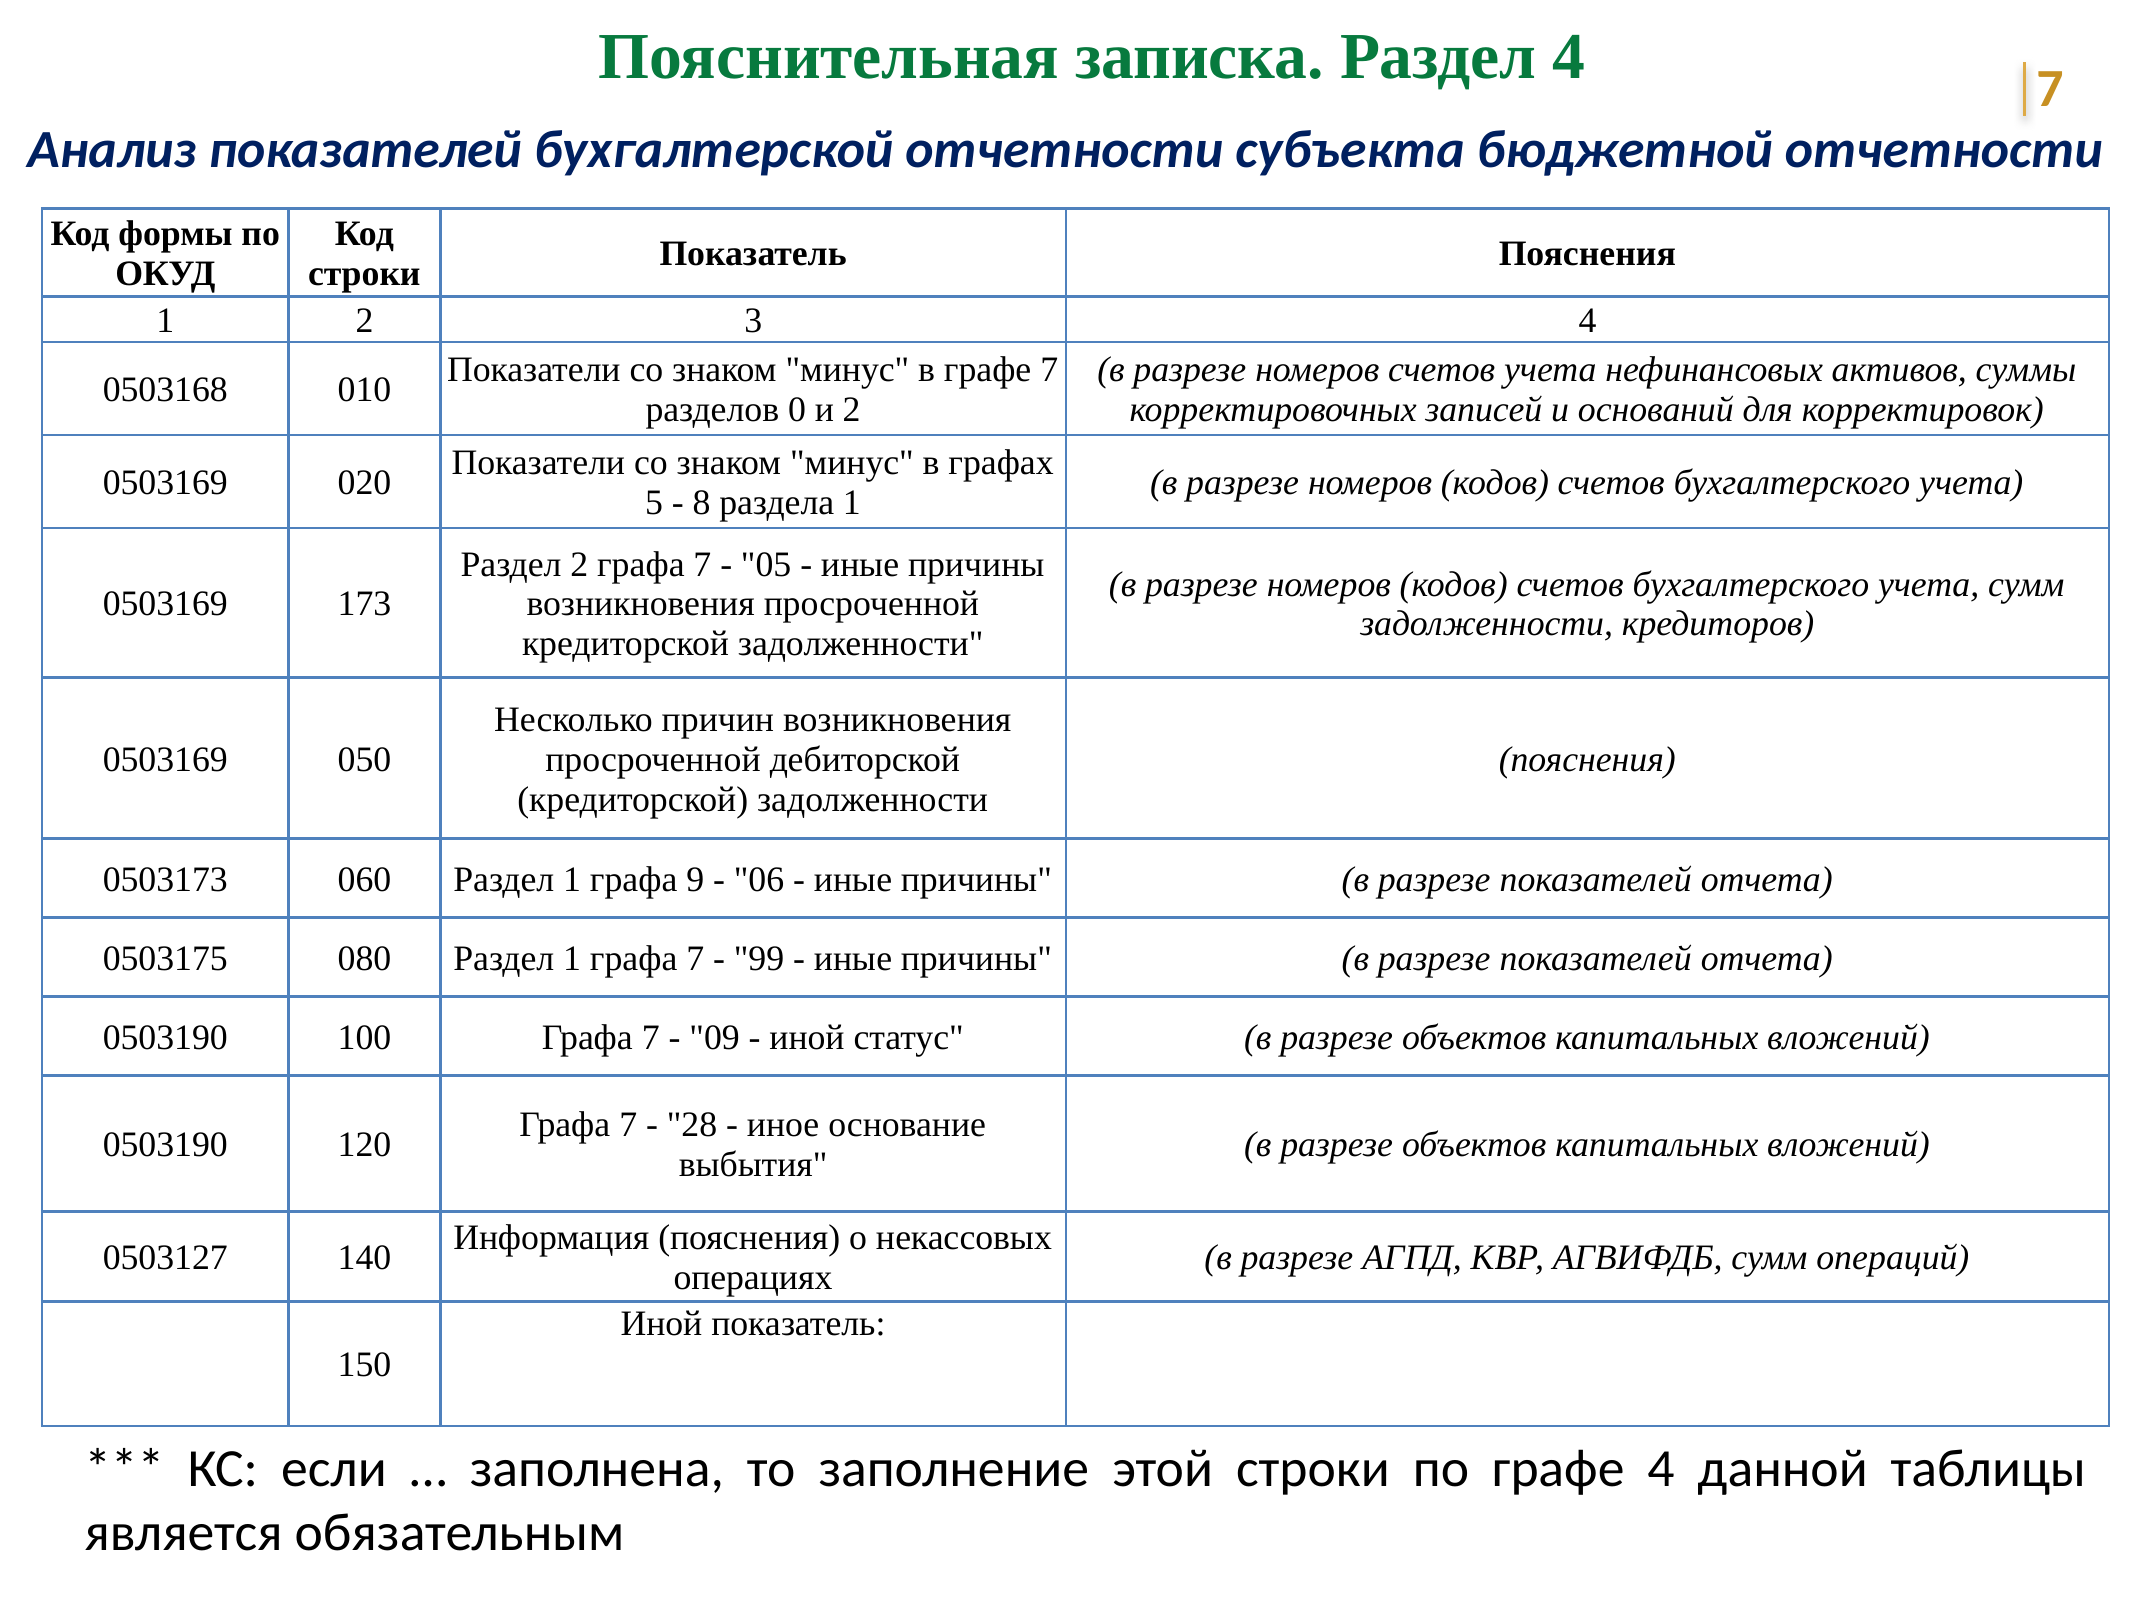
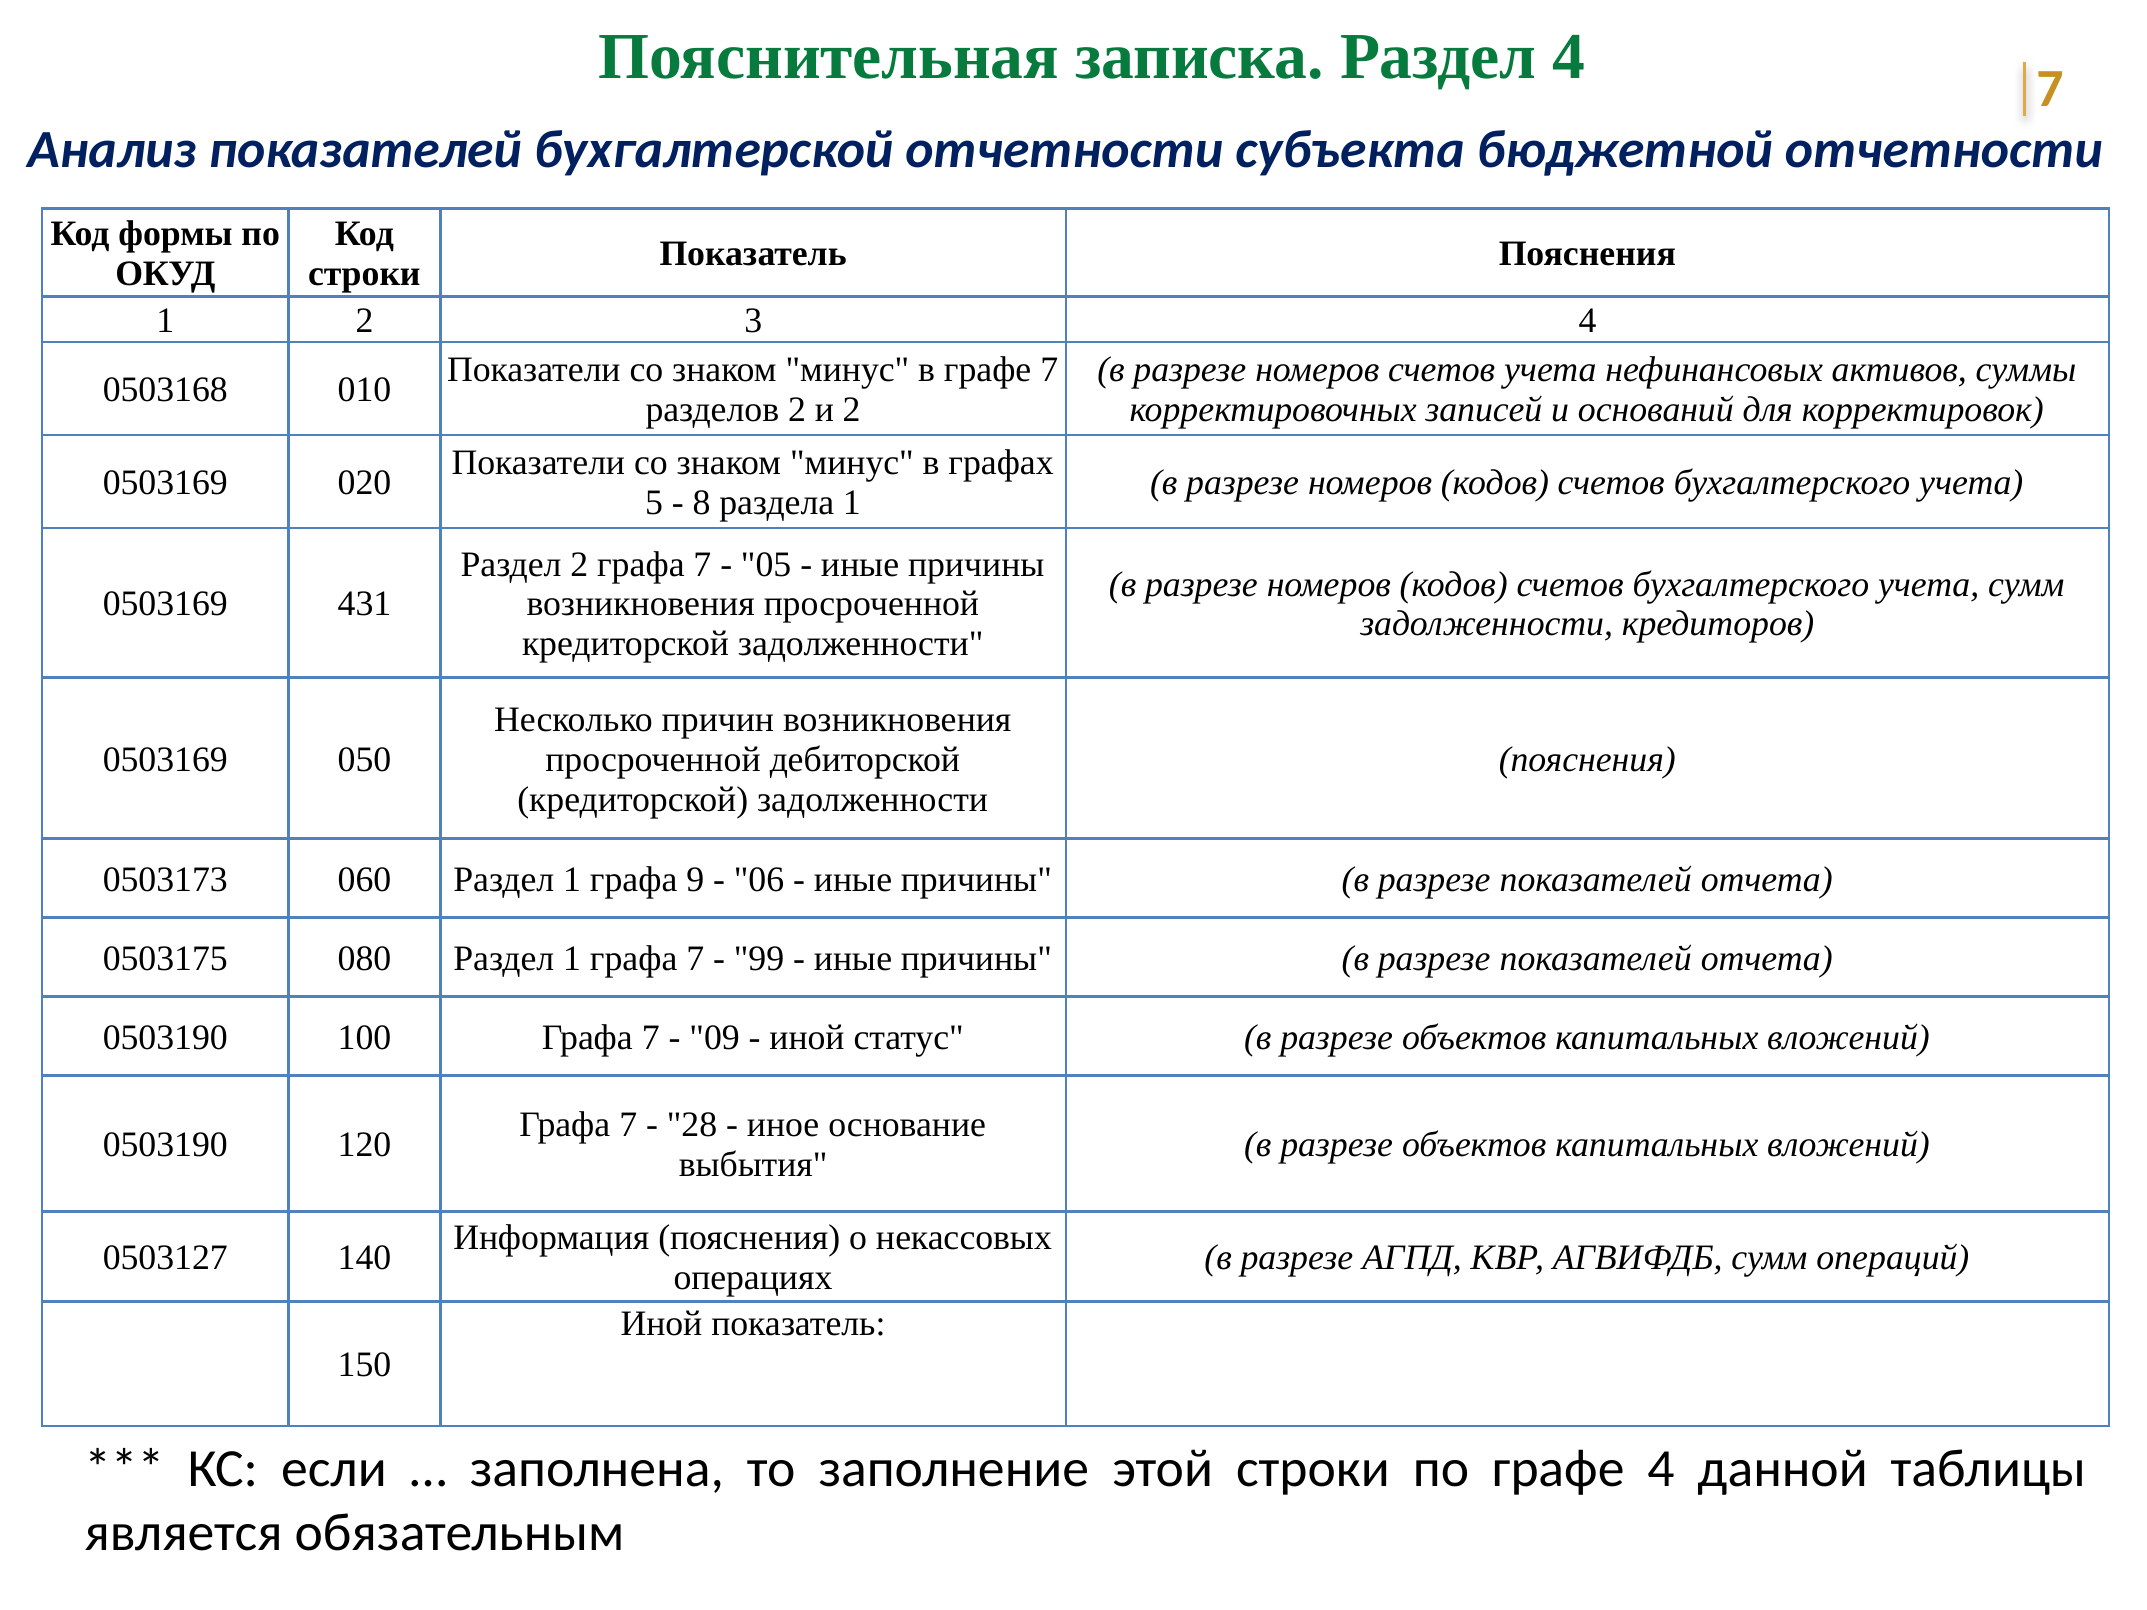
разделов 0: 0 -> 2 (797, 410)
173: 173 -> 431 (364, 604)
